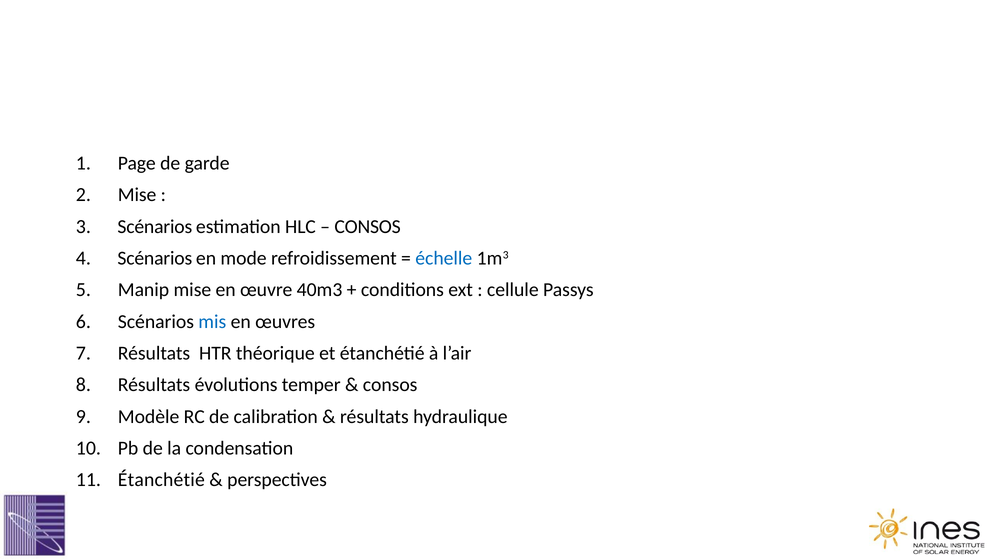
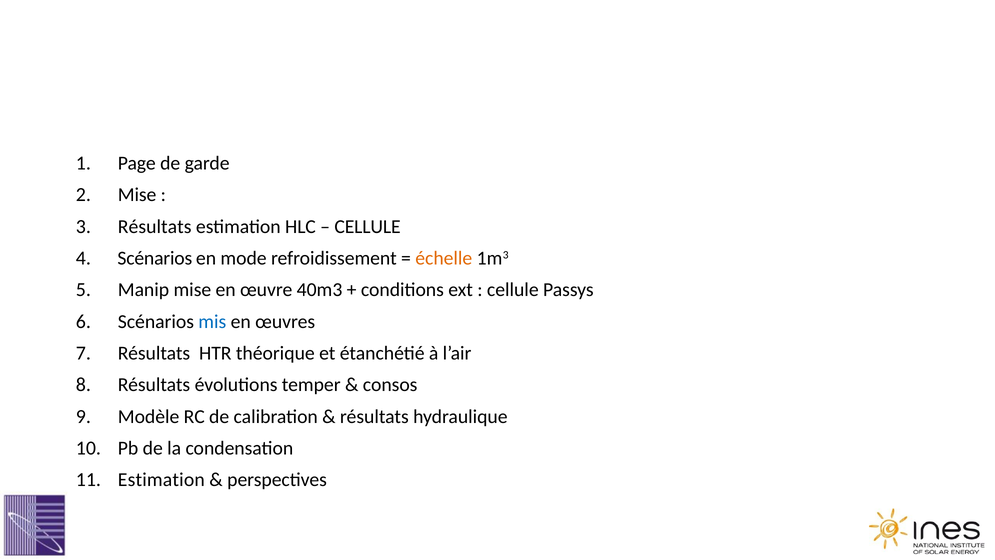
Scénarios: Scénarios -> Résultats (155, 227)
CONSOS: CONSOS -> CELLULE (368, 227)
échelle colour: blue -> orange (444, 258)
Étanchétié: Étanchétié -> Estimation (161, 480)
